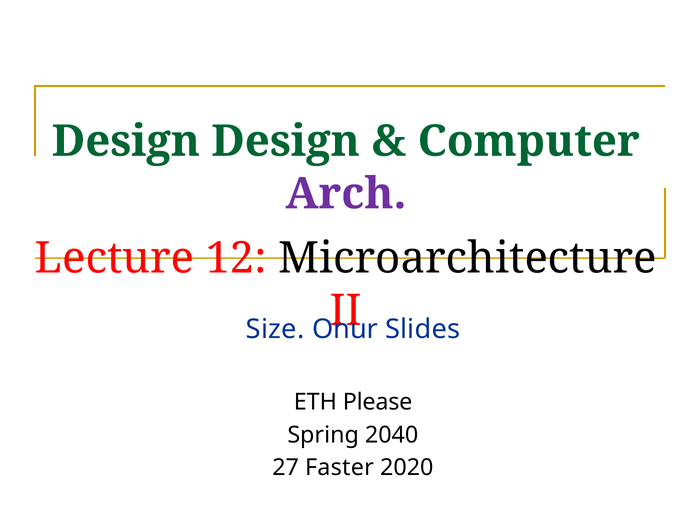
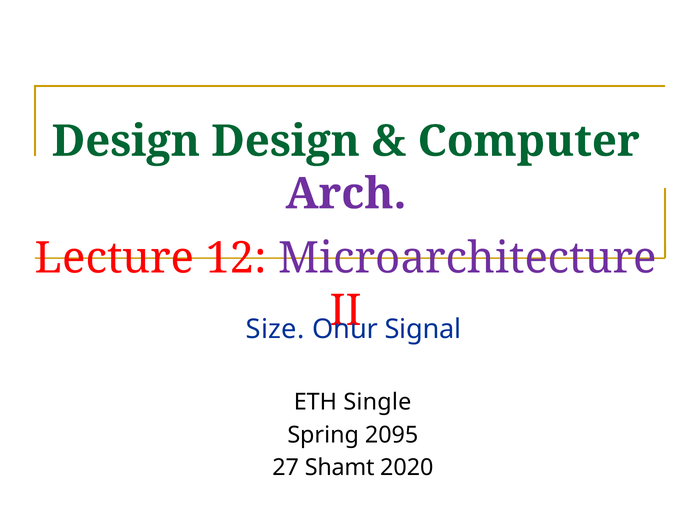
Microarchitecture colour: black -> purple (467, 258)
Slides: Slides -> Signal (423, 329)
Please: Please -> Single (377, 402)
2040: 2040 -> 2095 (392, 435)
Faster: Faster -> Shamt (340, 468)
